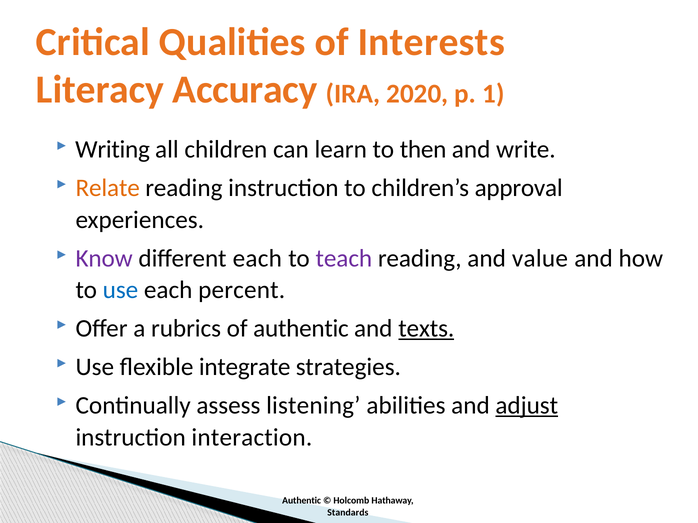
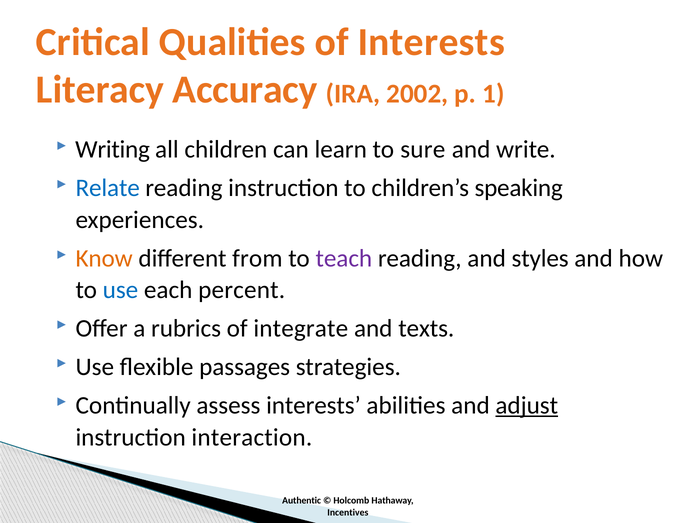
2020: 2020 -> 2002 (417, 94)
then: then -> sure (423, 150)
Relate colour: orange -> blue (108, 188)
approval: approval -> speaking (519, 188)
Know colour: purple -> orange (104, 259)
different each: each -> from (257, 259)
value: value -> styles (540, 259)
of authentic: authentic -> integrate (301, 329)
texts underline: present -> none (426, 329)
integrate: integrate -> passages (245, 367)
assess listening: listening -> interests (313, 406)
Standards: Standards -> Incentives (348, 513)
